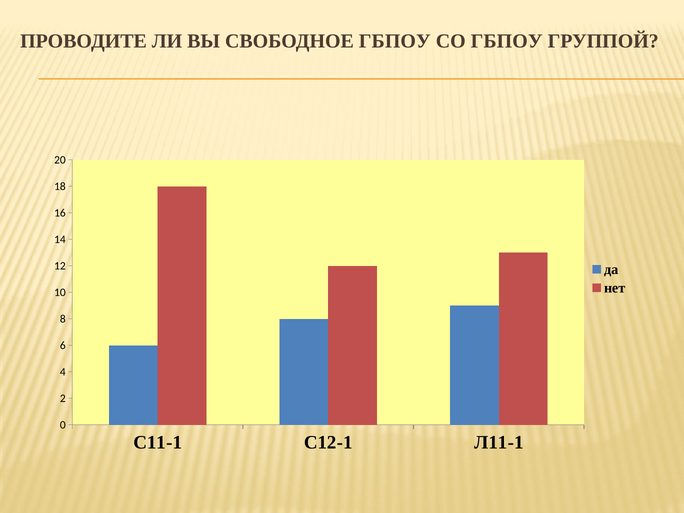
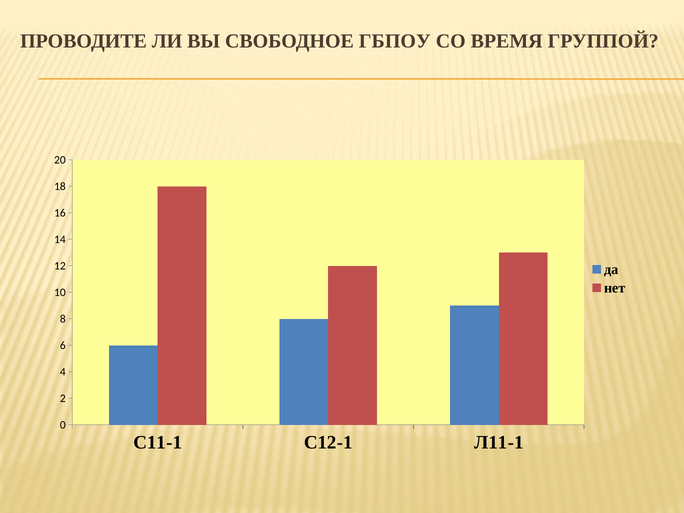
СО ГБПОУ: ГБПОУ -> ВРЕМЯ (507, 41)
